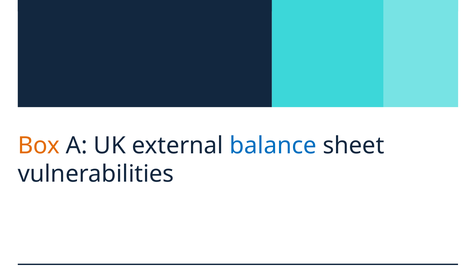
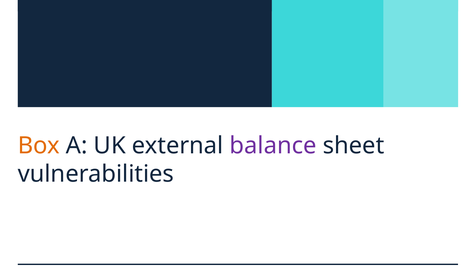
balance colour: blue -> purple (273, 145)
